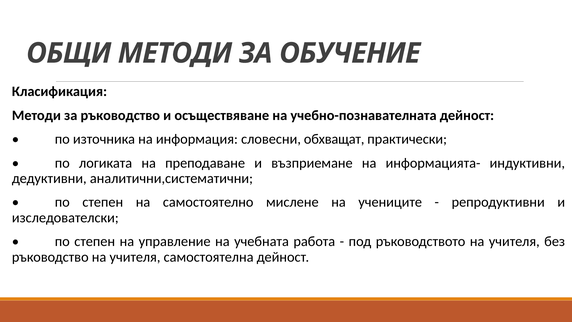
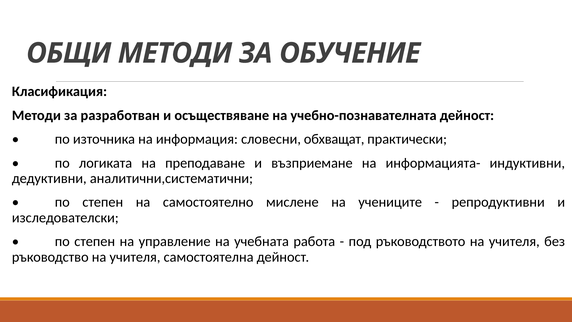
за ръководство: ръководство -> разработван (120, 115)
